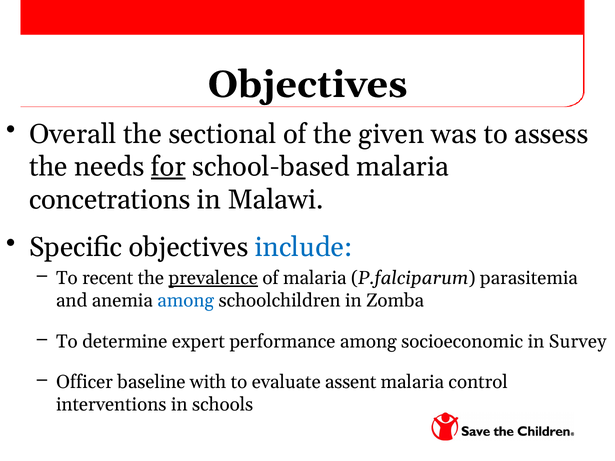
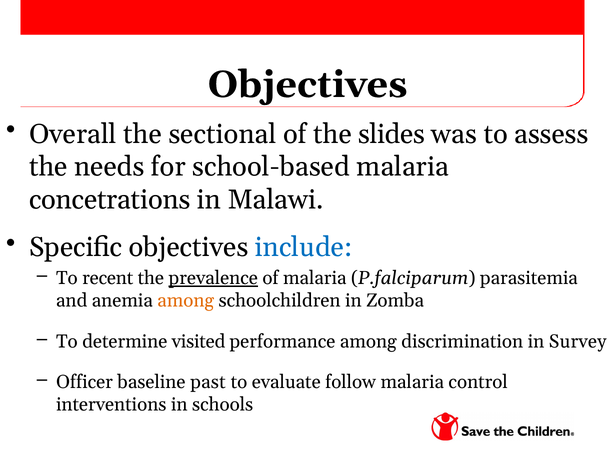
given: given -> slides (392, 134)
for underline: present -> none (168, 167)
among colour: blue -> orange (186, 301)
expert: expert -> visited (199, 342)
socioeconomic: socioeconomic -> discrimination (462, 342)
with: with -> past (208, 382)
assent: assent -> follow (351, 382)
